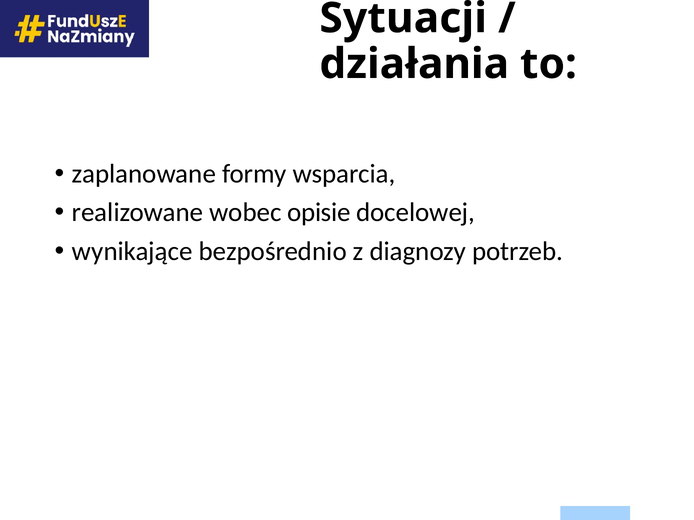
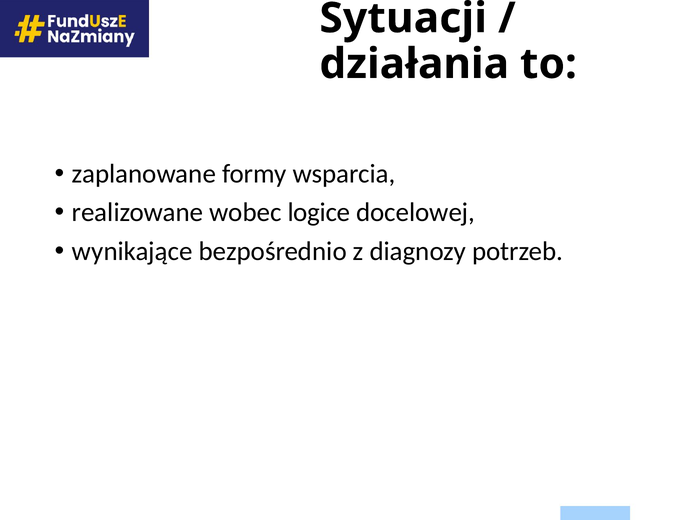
opisie: opisie -> logice (319, 213)
